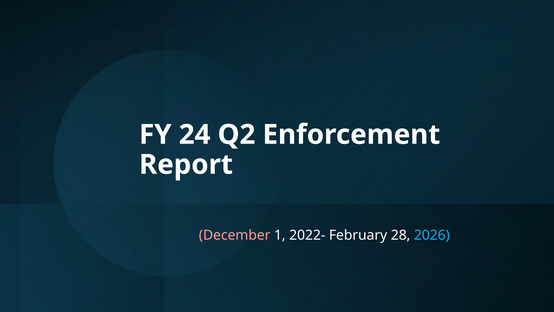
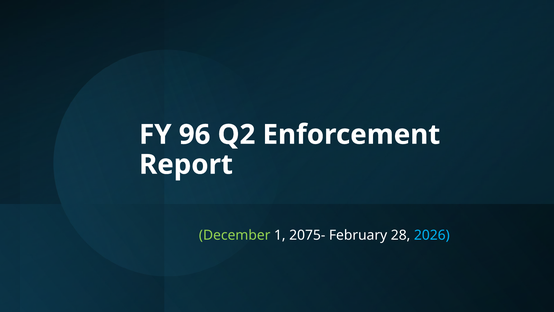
24: 24 -> 96 (195, 135)
December colour: pink -> light green (235, 235)
2022-: 2022- -> 2075- (307, 235)
